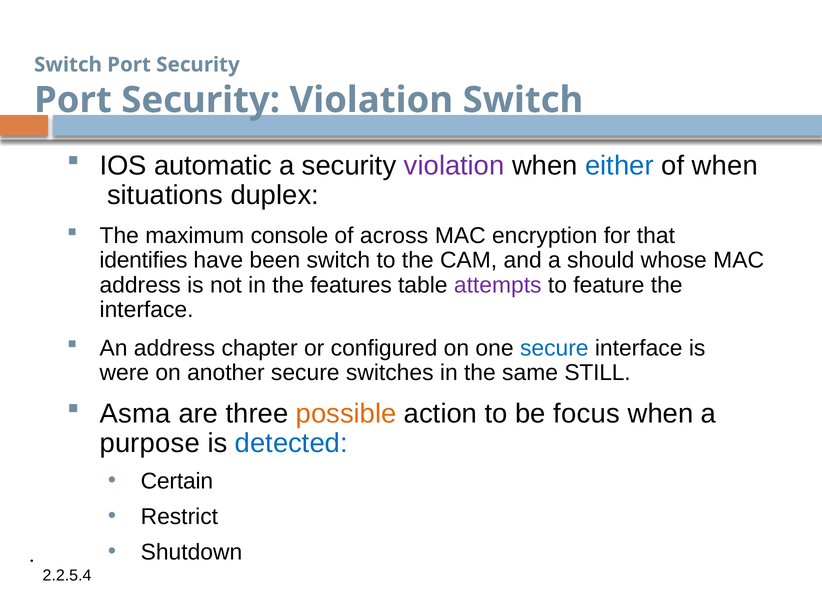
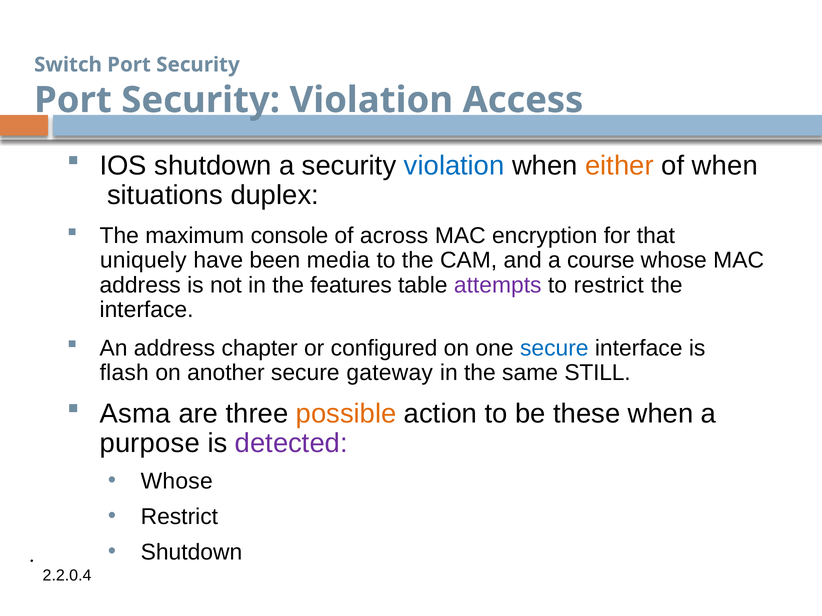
Violation Switch: Switch -> Access (523, 100)
IOS automatic: automatic -> shutdown (213, 166)
violation colour: purple -> blue (454, 166)
either colour: blue -> orange (619, 166)
identifies: identifies -> uniquely (143, 261)
been switch: switch -> media (338, 261)
should: should -> course (601, 261)
to feature: feature -> restrict (609, 285)
were: were -> flash (124, 373)
switches: switches -> gateway (390, 373)
focus: focus -> these (587, 414)
detected colour: blue -> purple (291, 443)
Certain: Certain -> Whose (177, 482)
2.2.5.4: 2.2.5.4 -> 2.2.0.4 (67, 576)
